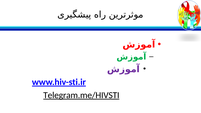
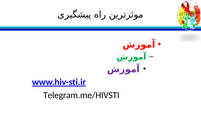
Telegram.me/HIVSTI underline: present -> none (81, 95)
